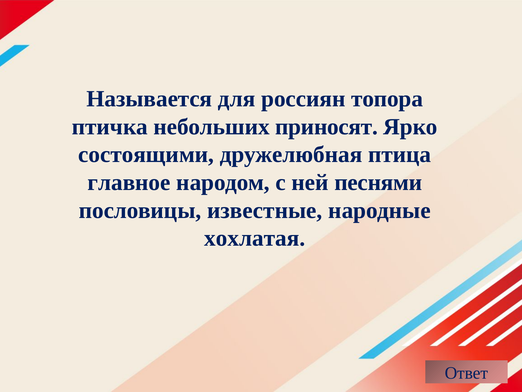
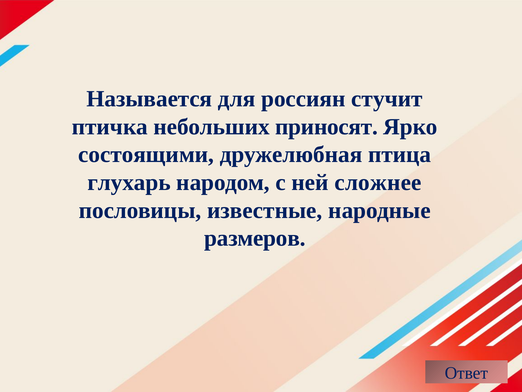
топора: топора -> стучит (387, 99)
главное: главное -> глухарь (129, 182)
песнями: песнями -> сложнее (378, 182)
хохлатая: хохлатая -> размеров (255, 238)
